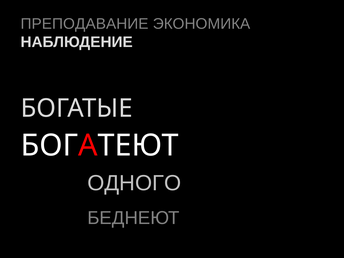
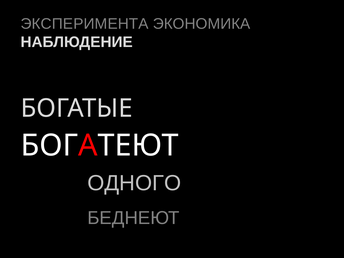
ПРЕПОДАВАНИЕ: ПРЕПОДАВАНИЕ -> ЭКСПЕРИМЕНТА (85, 24)
